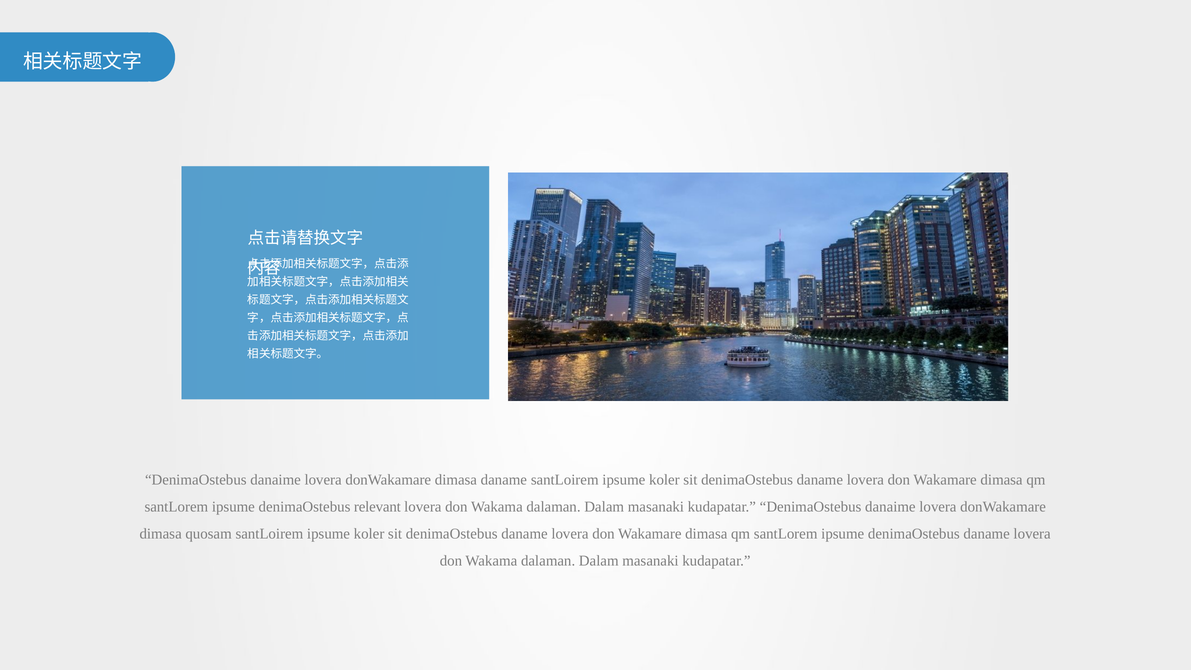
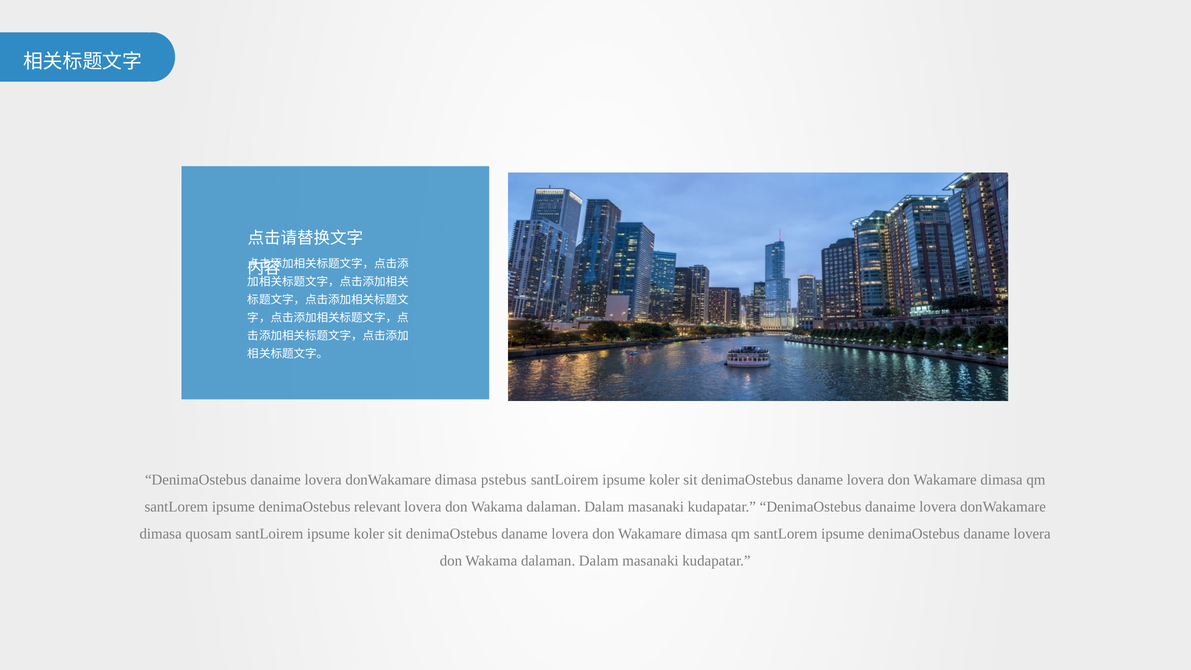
dimasa daname: daname -> pstebus (504, 480)
